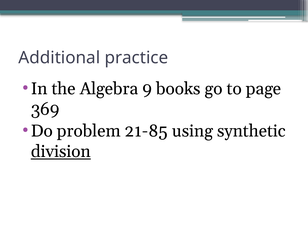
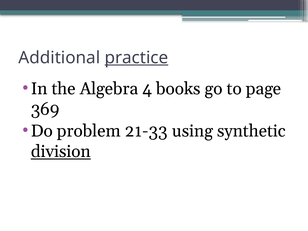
practice underline: none -> present (136, 58)
9: 9 -> 4 (147, 89)
21-85: 21-85 -> 21-33 (146, 131)
